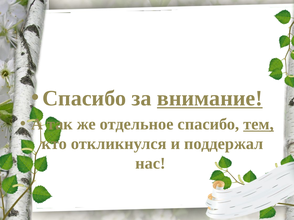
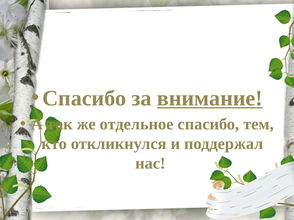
тем underline: present -> none (258, 124)
